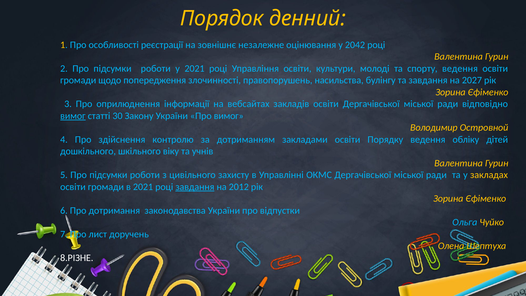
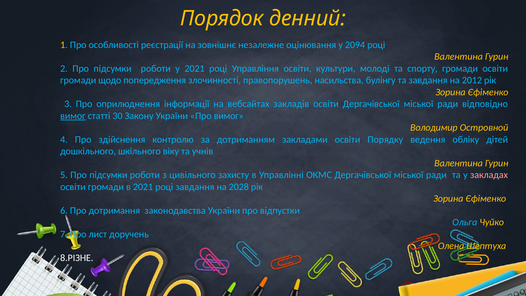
2042: 2042 -> 2094 (355, 45)
спорту ведення: ведення -> громади (460, 68)
2027: 2027 -> 2012 (472, 80)
закладах colour: yellow -> pink (489, 175)
завдання underline: present -> none (195, 187)
2012: 2012 -> 2028 (239, 187)
